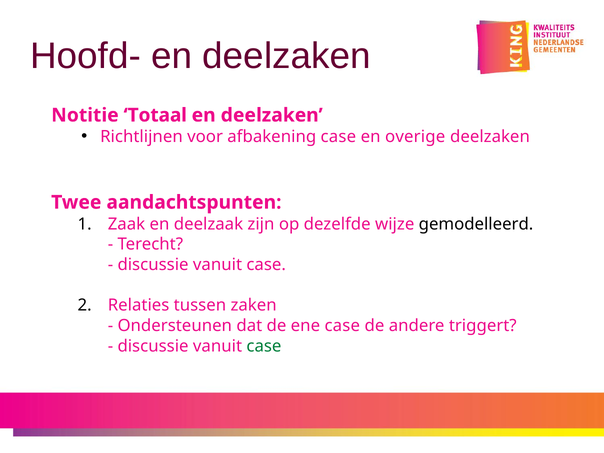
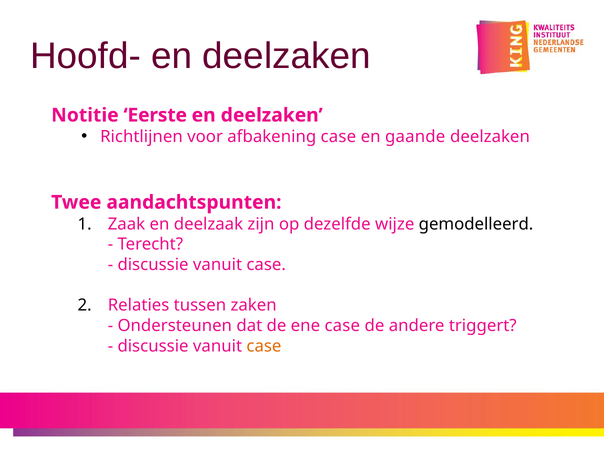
Totaal: Totaal -> Eerste (155, 115)
overige: overige -> gaande (415, 137)
case colour: green -> orange (264, 346)
